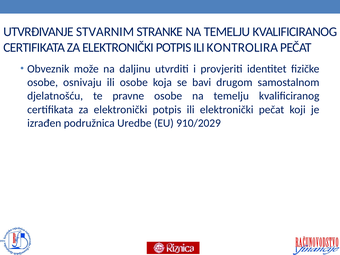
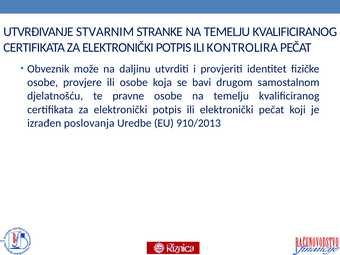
osnivaju: osnivaju -> provjere (82, 82)
podružnica: podružnica -> poslovanja (89, 123)
910/2029: 910/2029 -> 910/2013 (199, 123)
